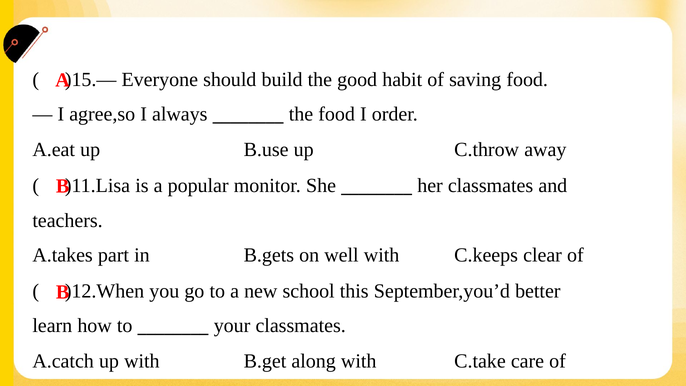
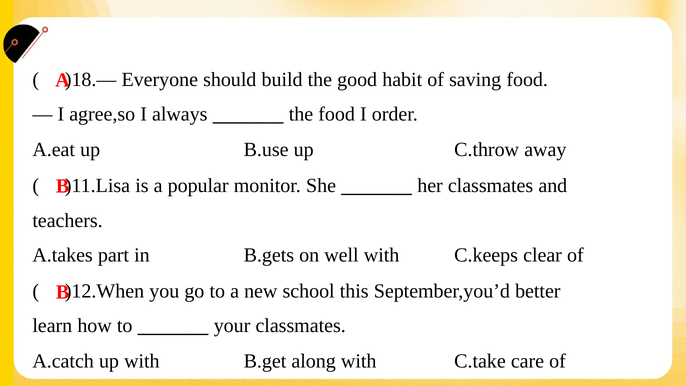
)15.—: )15.— -> )18.— (91, 80)
